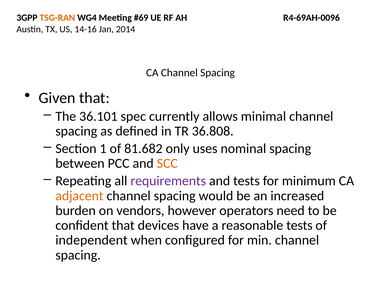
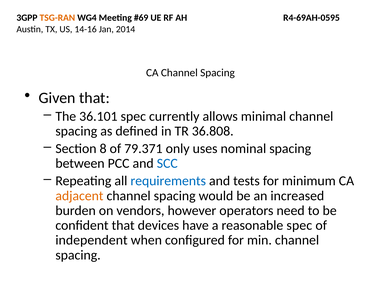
R4-69AH-0096: R4-69AH-0096 -> R4-69AH-0595 (311, 18)
1: 1 -> 8 (103, 149)
81.682: 81.682 -> 79.371 (143, 149)
SCC colour: orange -> blue (167, 164)
requirements colour: purple -> blue (168, 181)
reasonable tests: tests -> spec (299, 226)
